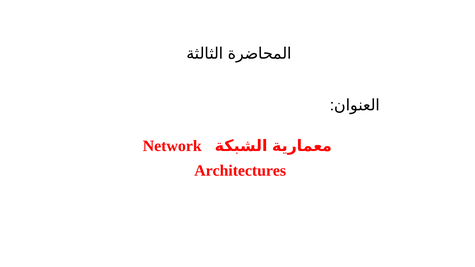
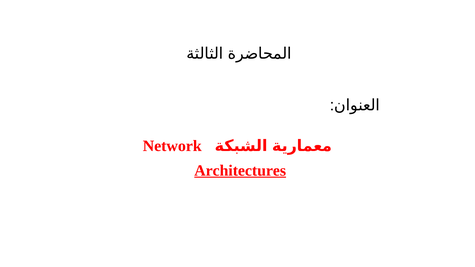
Architectures underline: none -> present (240, 171)
